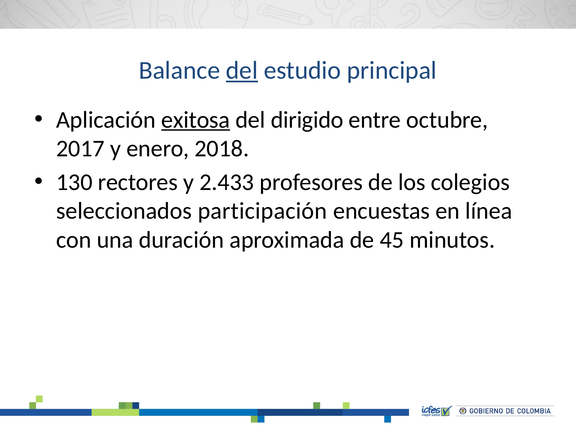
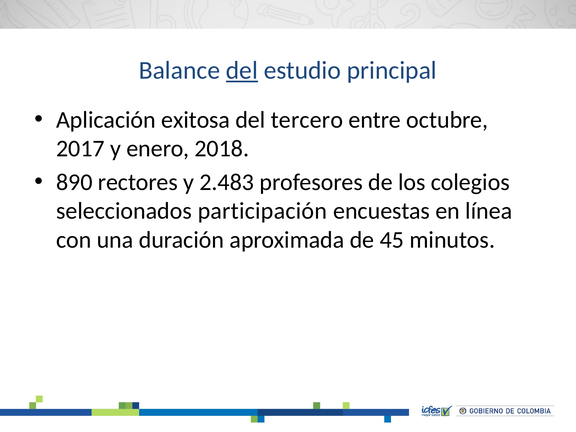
exitosa underline: present -> none (196, 120)
dirigido: dirigido -> tercero (307, 120)
130: 130 -> 890 (74, 182)
2.433: 2.433 -> 2.483 (227, 182)
